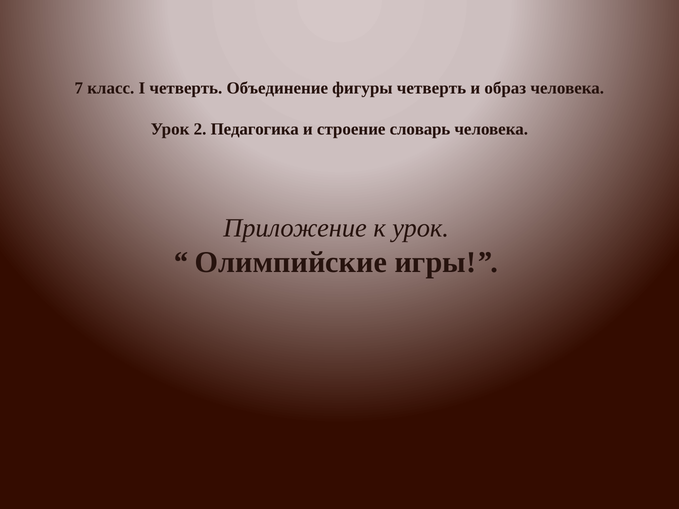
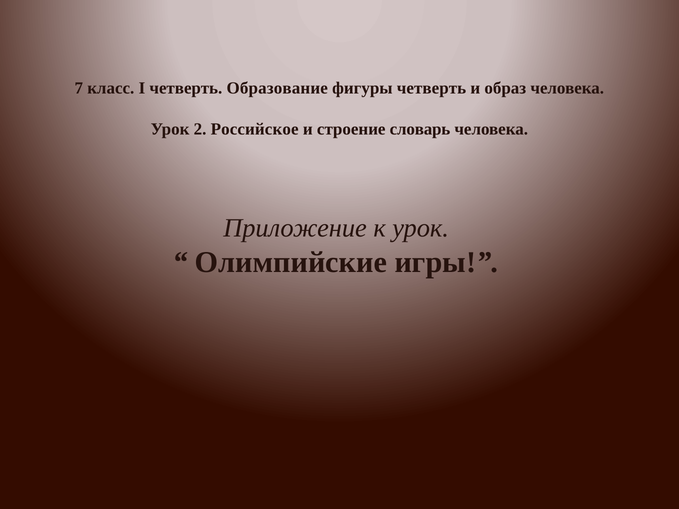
Объединение: Объединение -> Образование (277, 88)
Педагогика: Педагогика -> Российское (255, 129)
